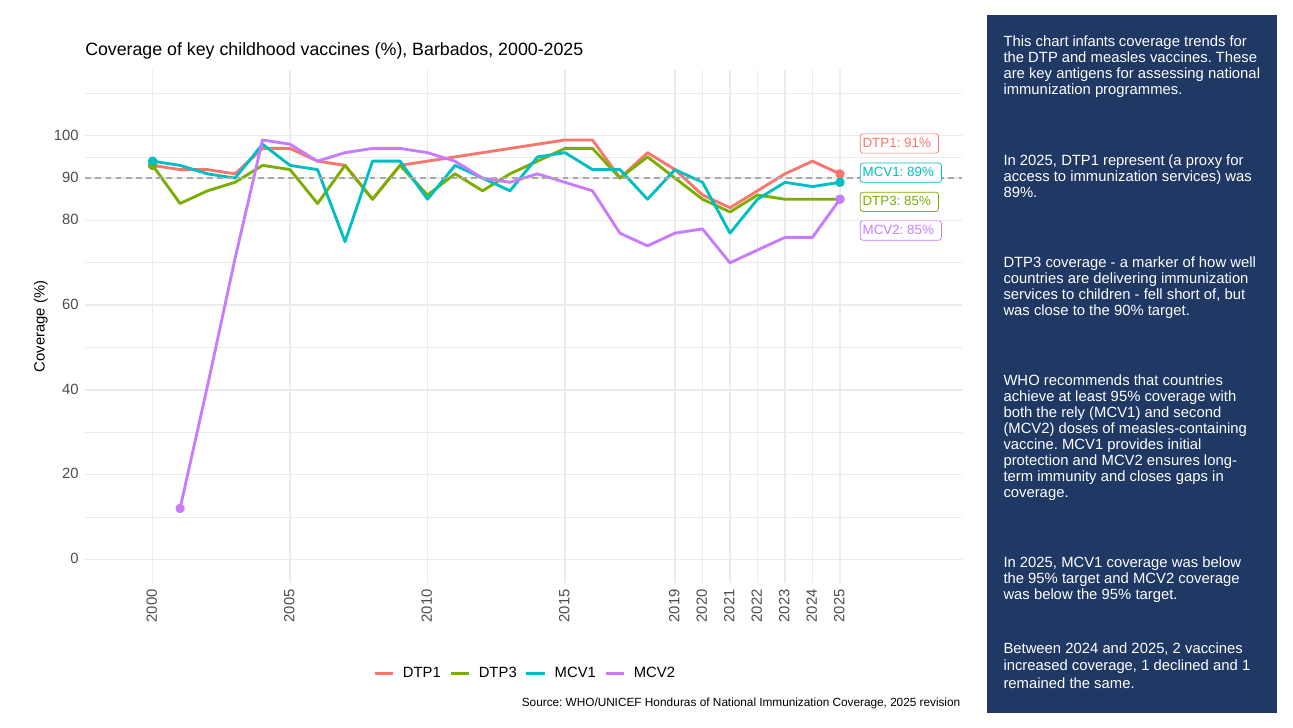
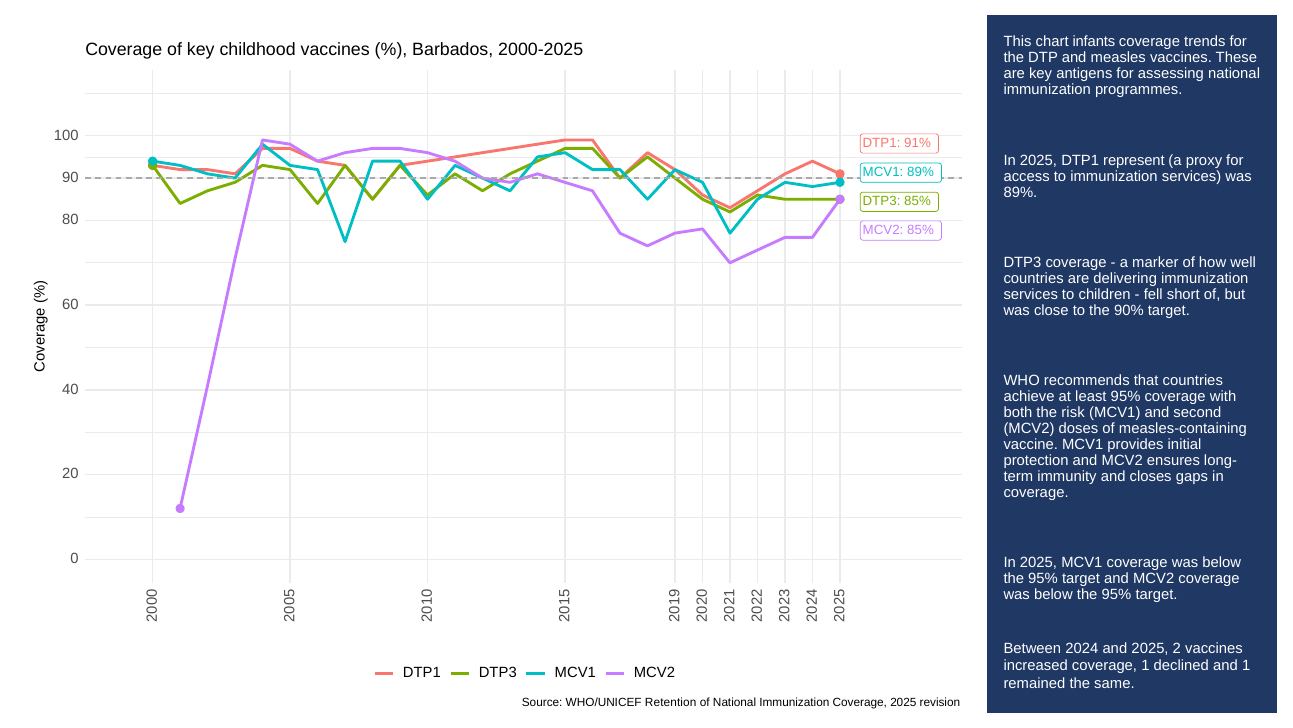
rely: rely -> risk (1073, 412)
Honduras: Honduras -> Retention (671, 702)
